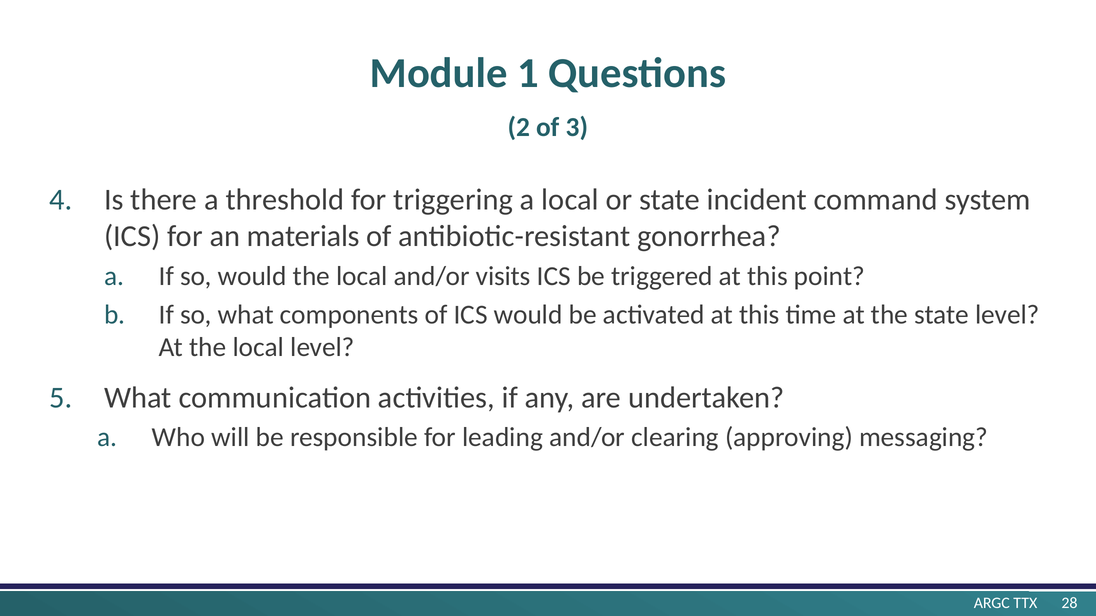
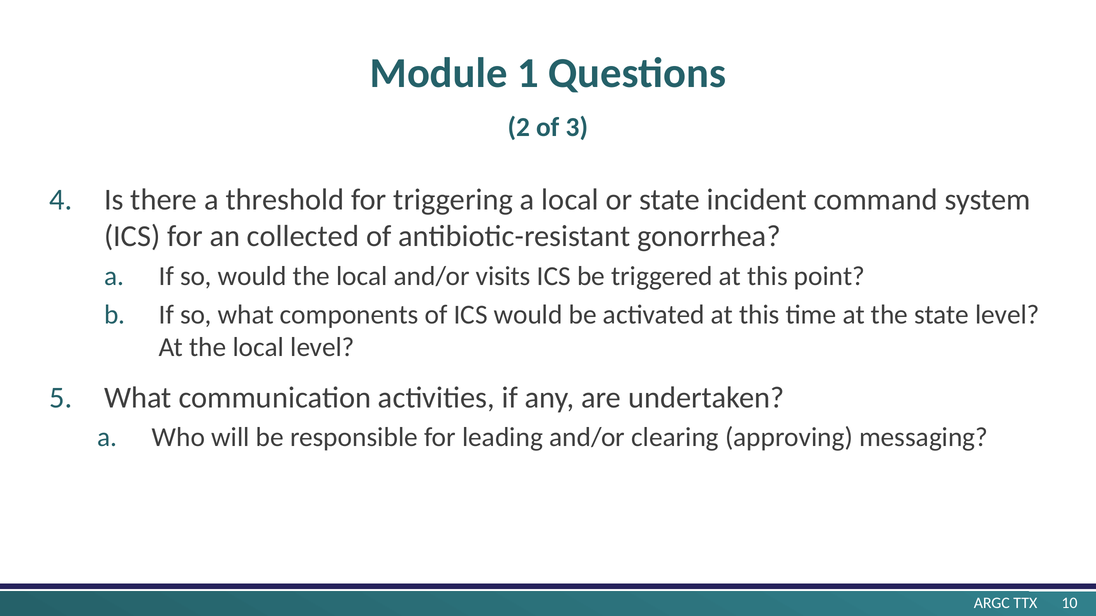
materials: materials -> collected (303, 236)
28: 28 -> 10 (1069, 604)
